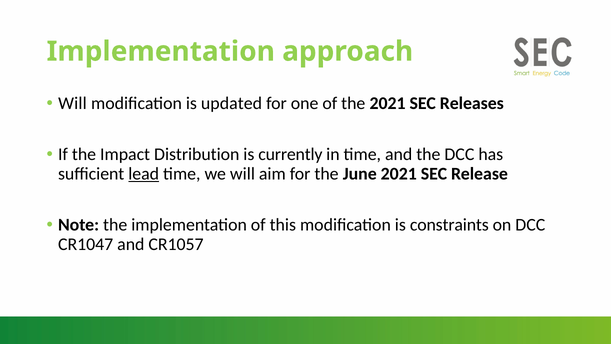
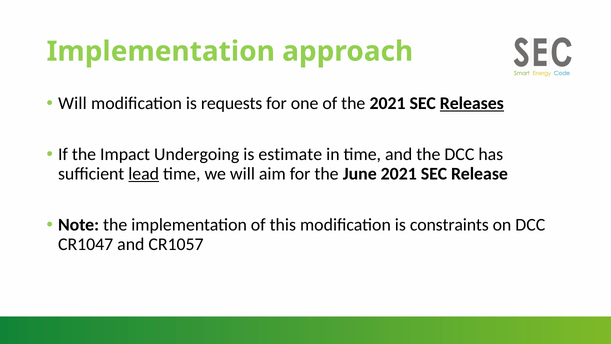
updated: updated -> requests (232, 103)
Releases underline: none -> present (472, 103)
Distribution: Distribution -> Undergoing (197, 154)
currently: currently -> estimate (290, 154)
